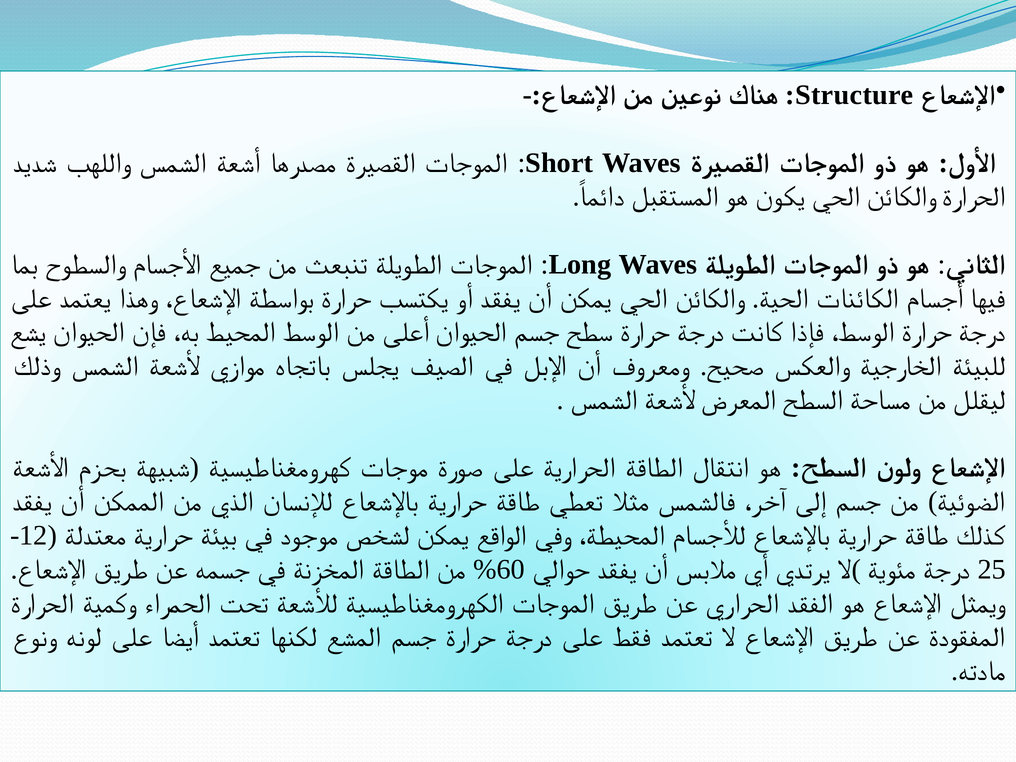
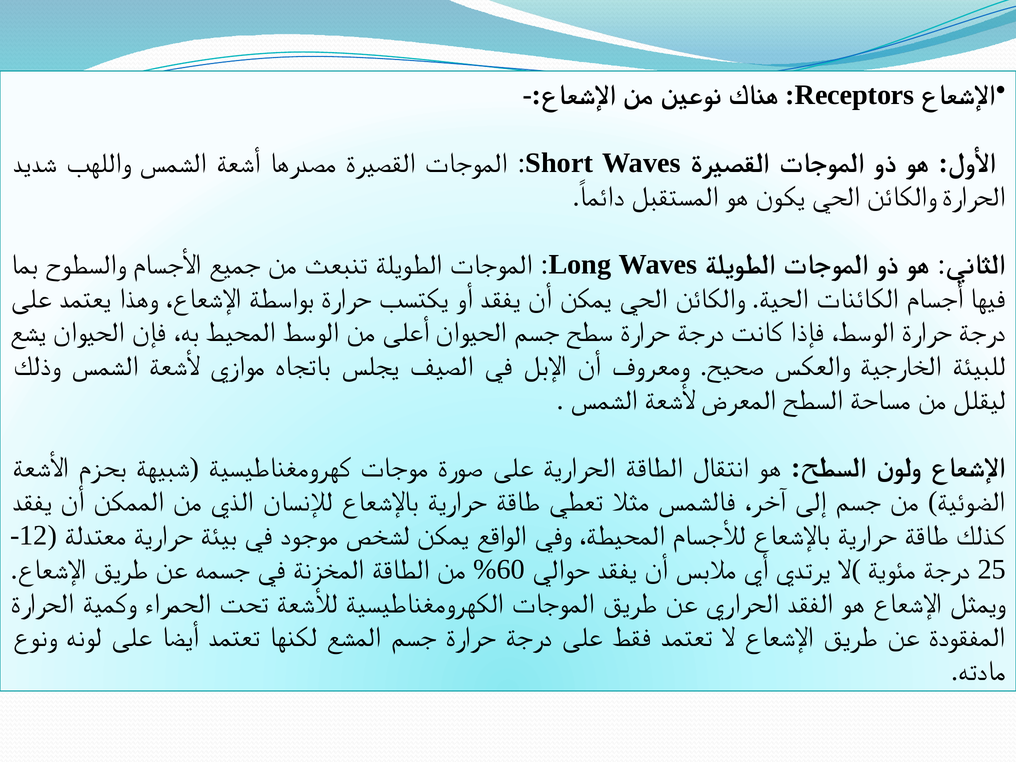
Structure: Structure -> Receptors (855, 95)
